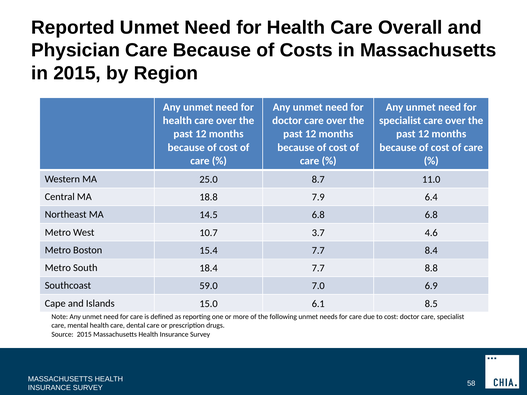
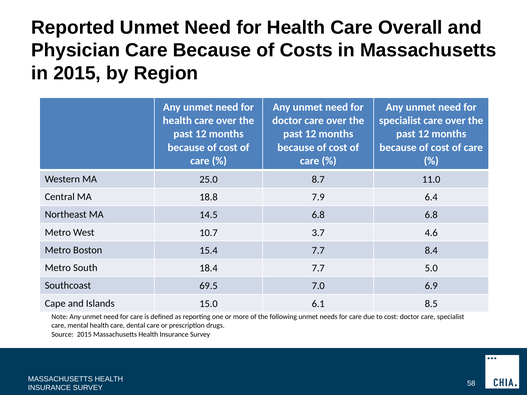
8.8: 8.8 -> 5.0 (431, 268)
59.0: 59.0 -> 69.5 (209, 286)
